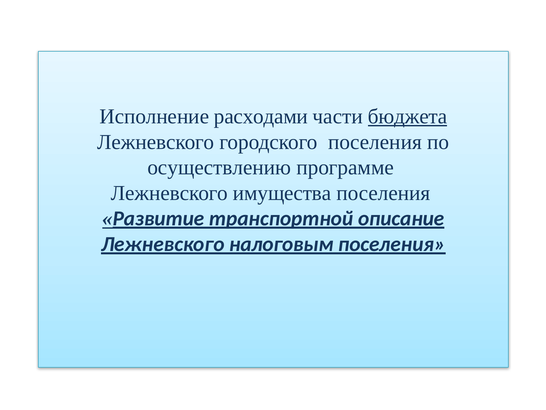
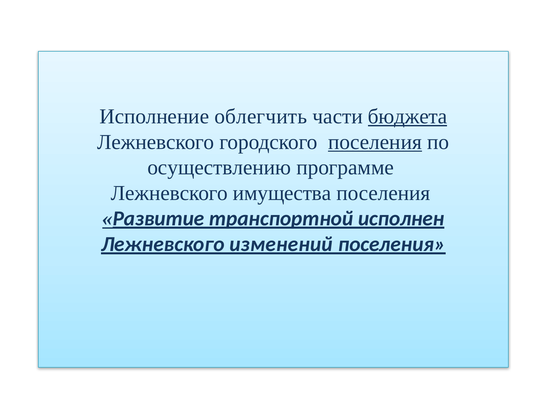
расходами: расходами -> облегчить (261, 116)
поселения underline: none -> present (375, 142)
описание: описание -> исполнен (401, 218)
налоговым: налоговым -> изменений (281, 244)
